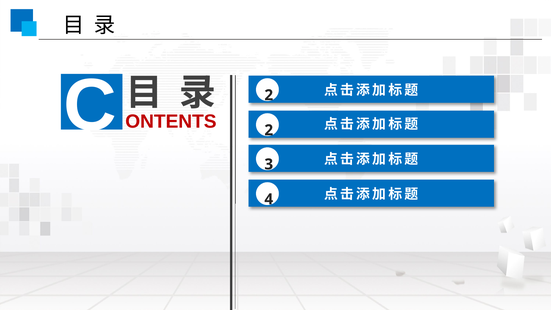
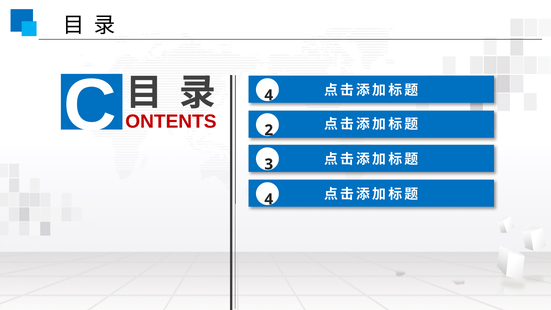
C 2: 2 -> 4 (269, 95)
